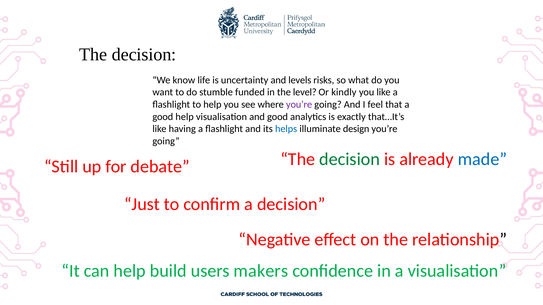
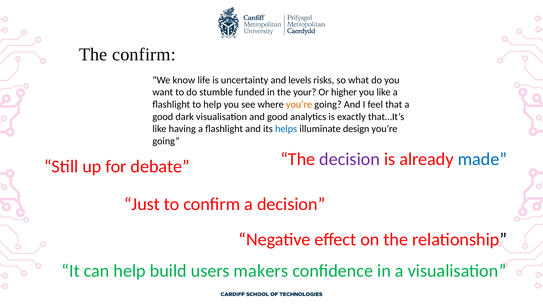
decision: decision -> confirm (144, 55)
level: level -> your (305, 92)
kindly: kindly -> higher (344, 92)
you’re colour: purple -> orange (299, 105)
good help: help -> dark (185, 117)
decision colour: green -> purple (350, 159)
